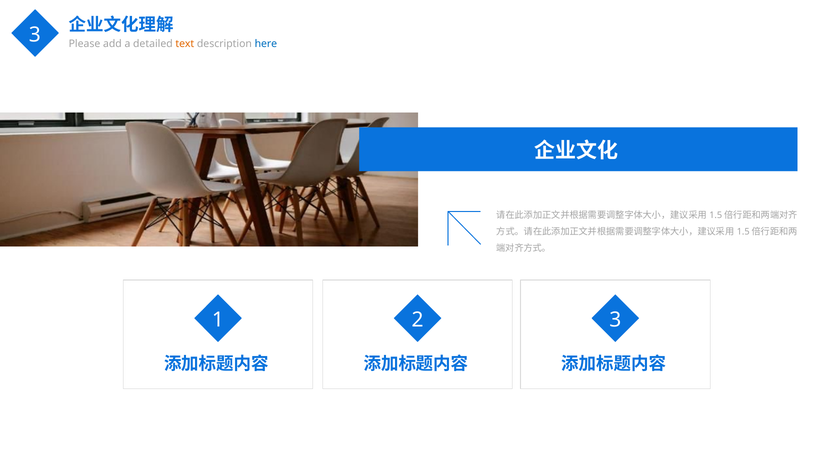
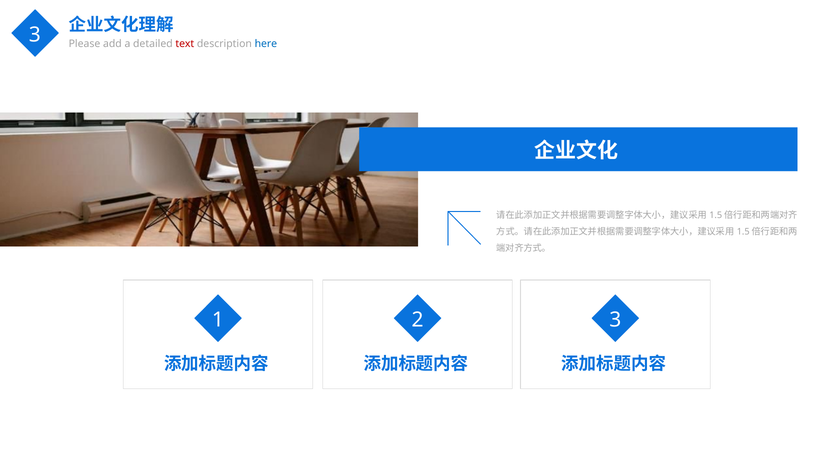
text colour: orange -> red (185, 44)
